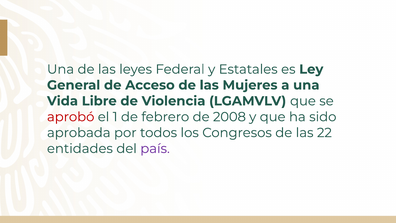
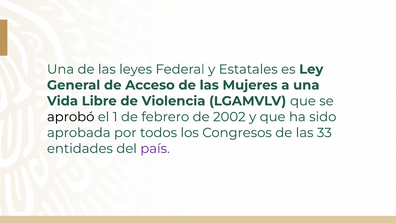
aprobó colour: red -> black (71, 117)
2008: 2008 -> 2002 (229, 117)
22: 22 -> 33 (324, 133)
